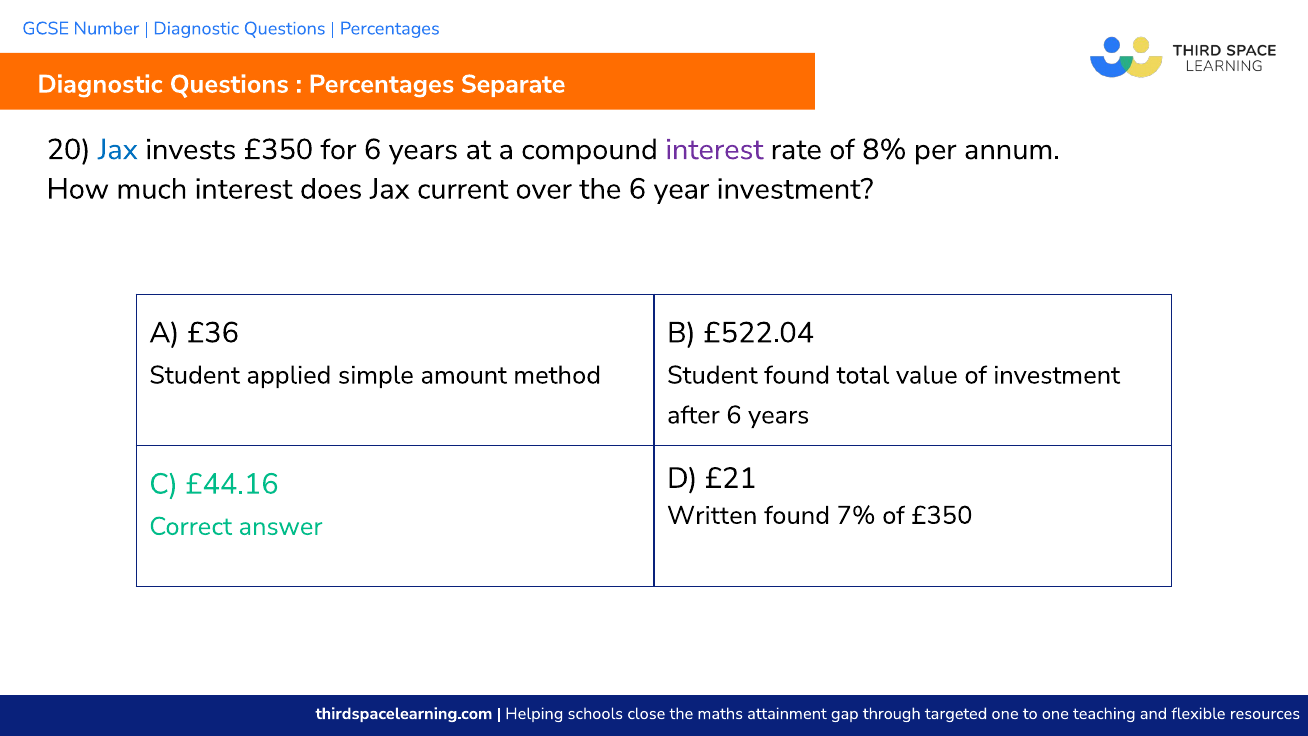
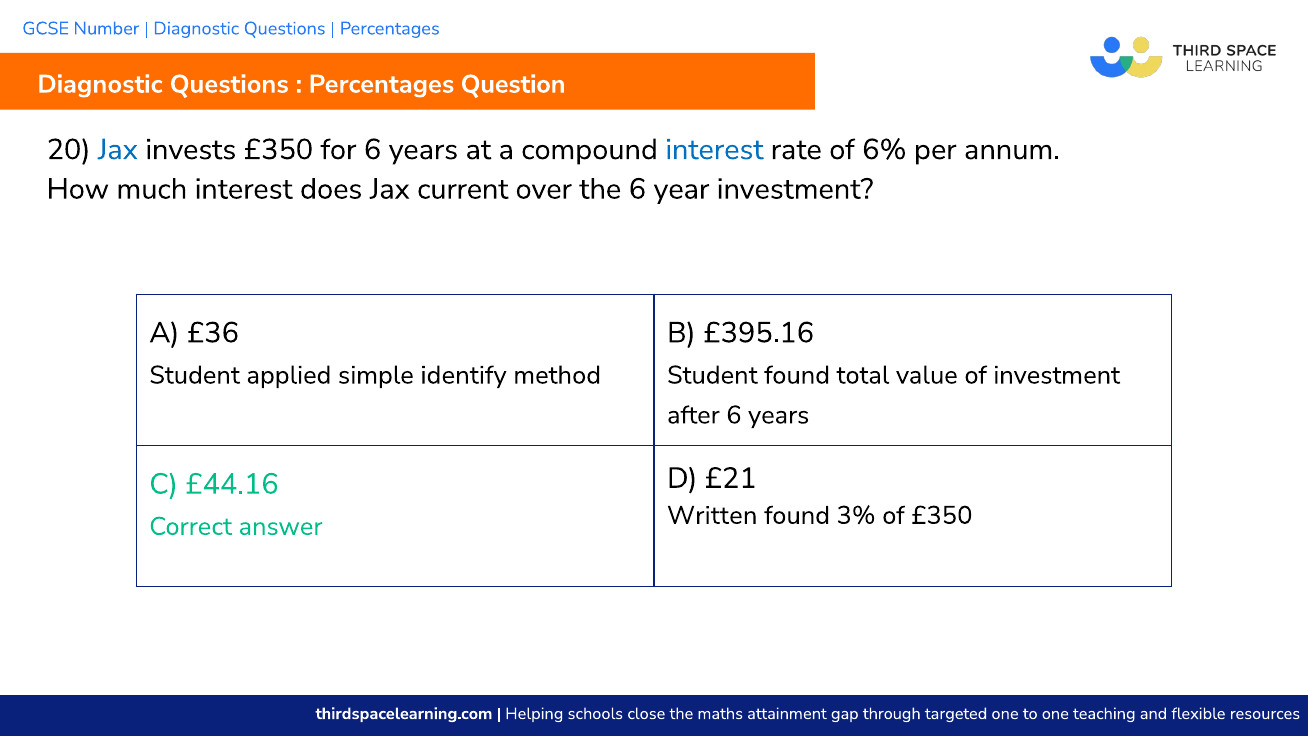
Separate: Separate -> Question (513, 84)
interest colour: purple -> blue (714, 150)
8%: 8% -> 6% (884, 150)
£522.04: £522.04 -> £395.16 (759, 333)
amount: amount -> identify (464, 375)
7%: 7% -> 3% (856, 515)
